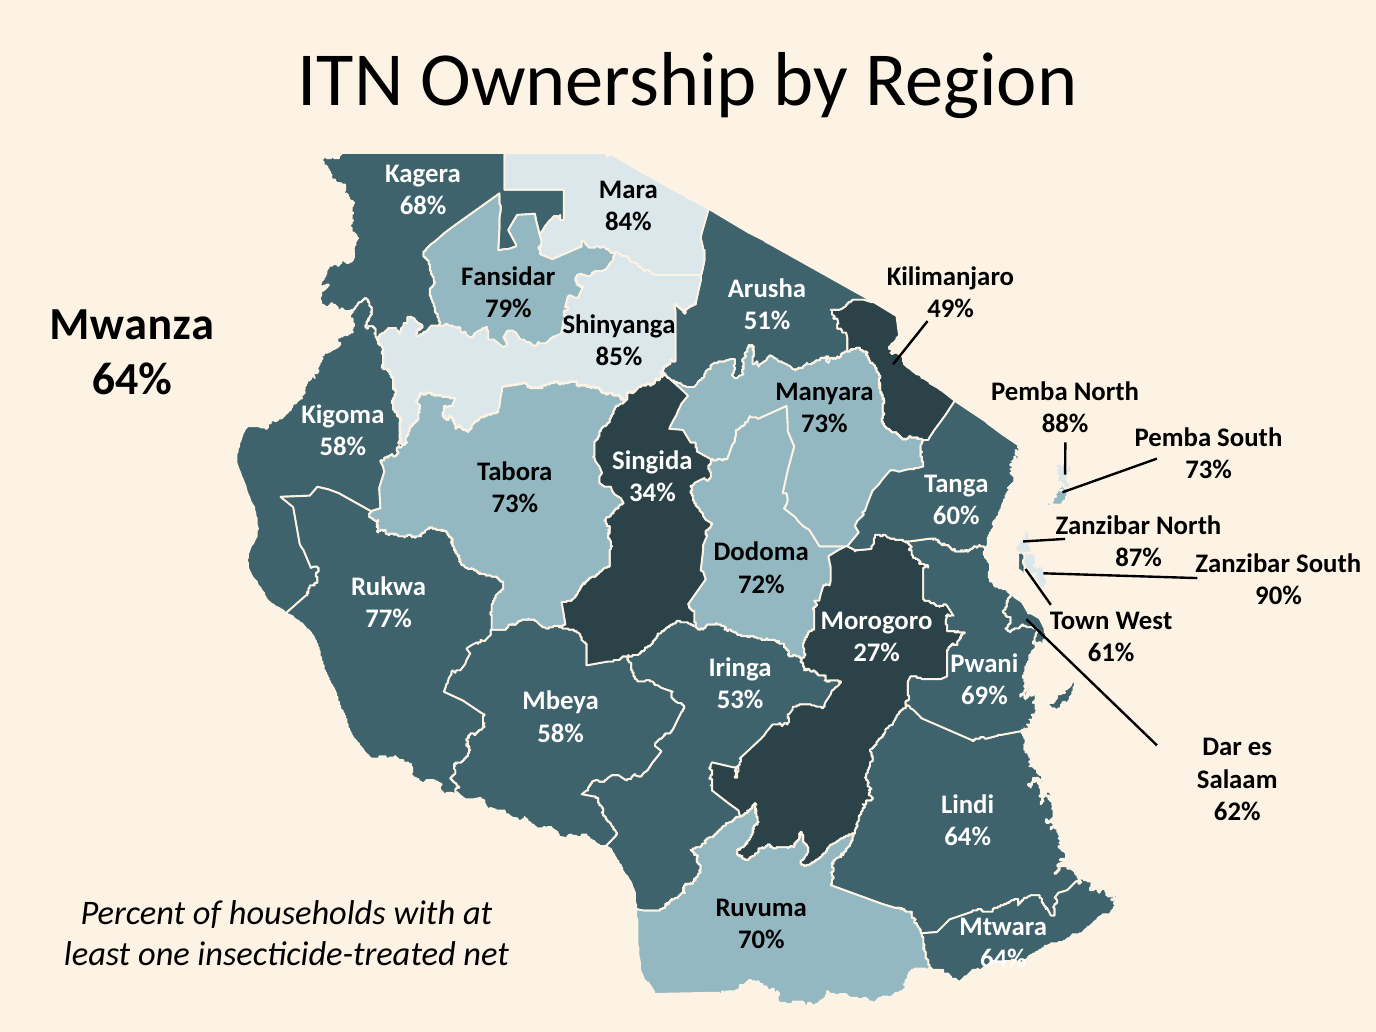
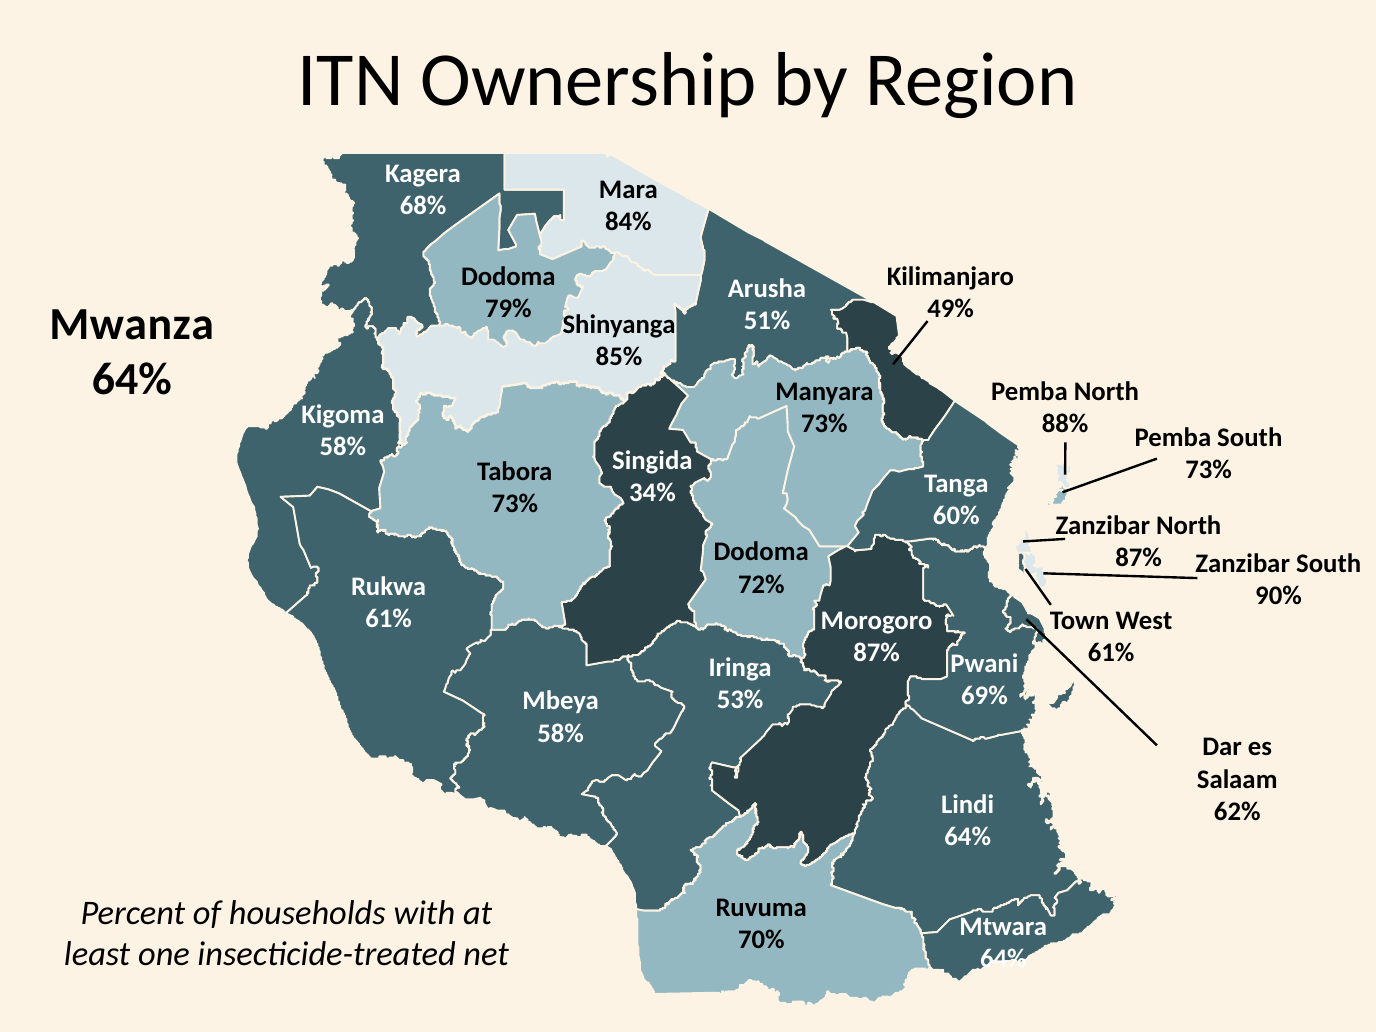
Fansidar: Fansidar -> Dodoma (508, 277)
77%: 77% -> 61% (389, 619)
27%: 27% -> 87% (877, 653)
